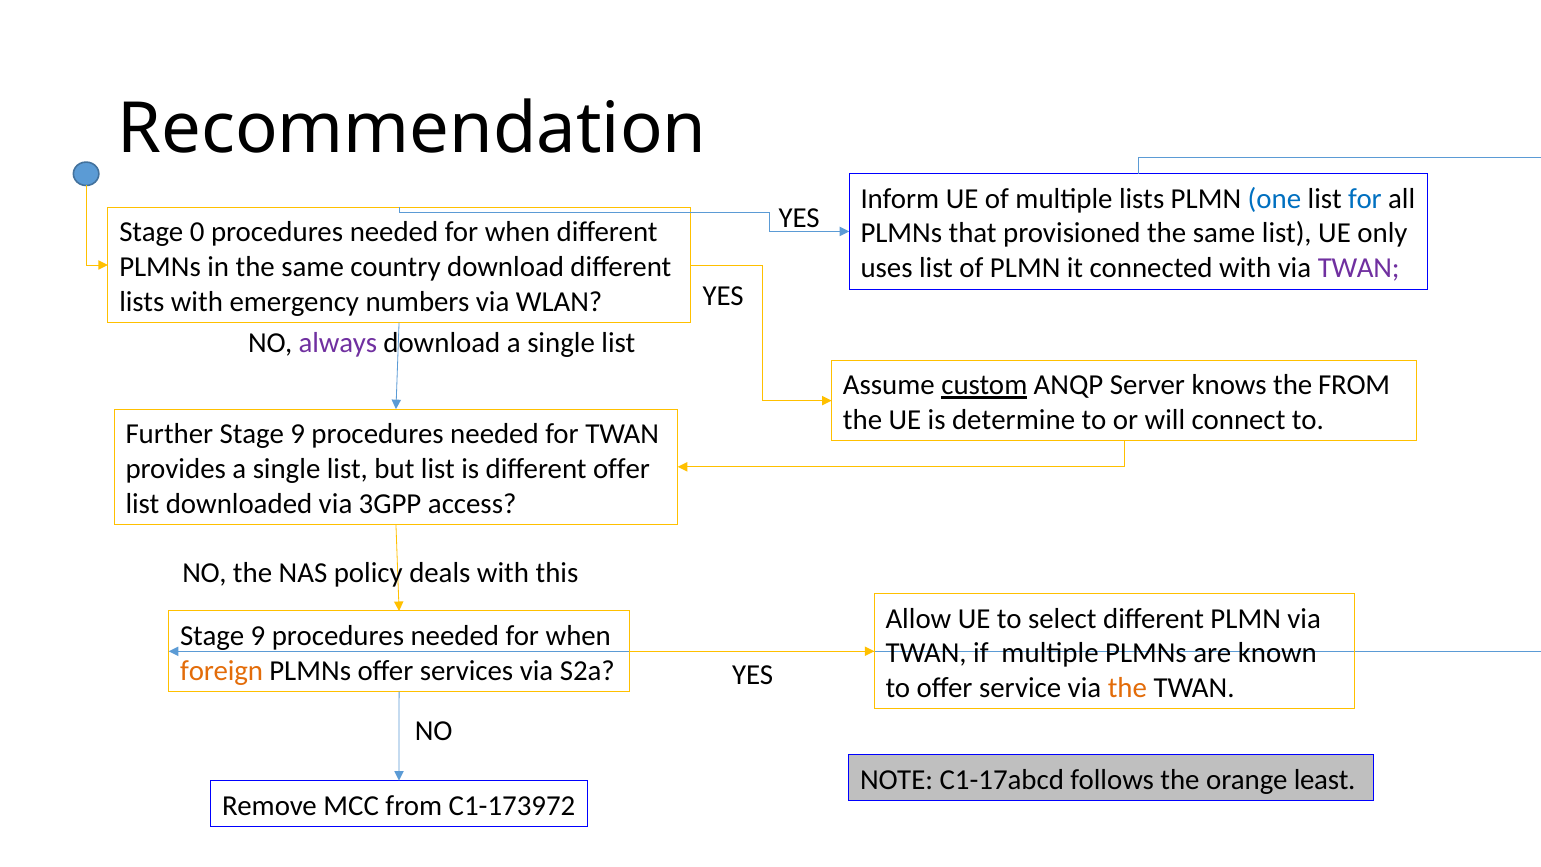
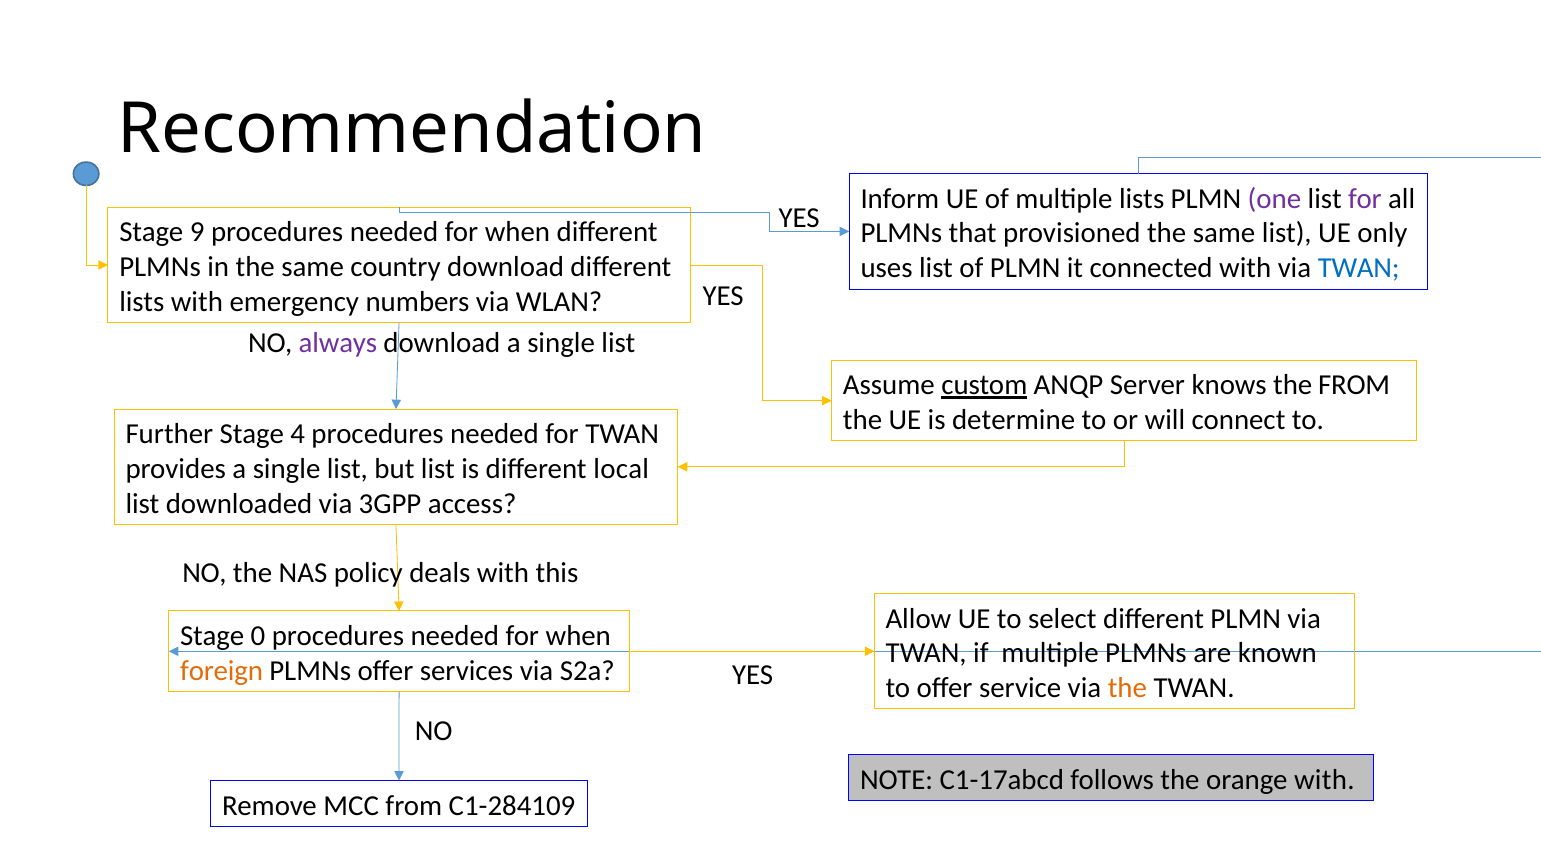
one colour: blue -> purple (1274, 199)
for colour: blue -> purple (1365, 199)
0: 0 -> 9 (197, 232)
TWAN colour: purple -> blue (1359, 268)
Further Stage 9: 9 -> 4 (298, 434)
different offer: offer -> local (621, 469)
9: 9 -> 0 (258, 636)
orange least: least -> with (1324, 779)
C1-173972: C1-173972 -> C1-284109 (512, 805)
